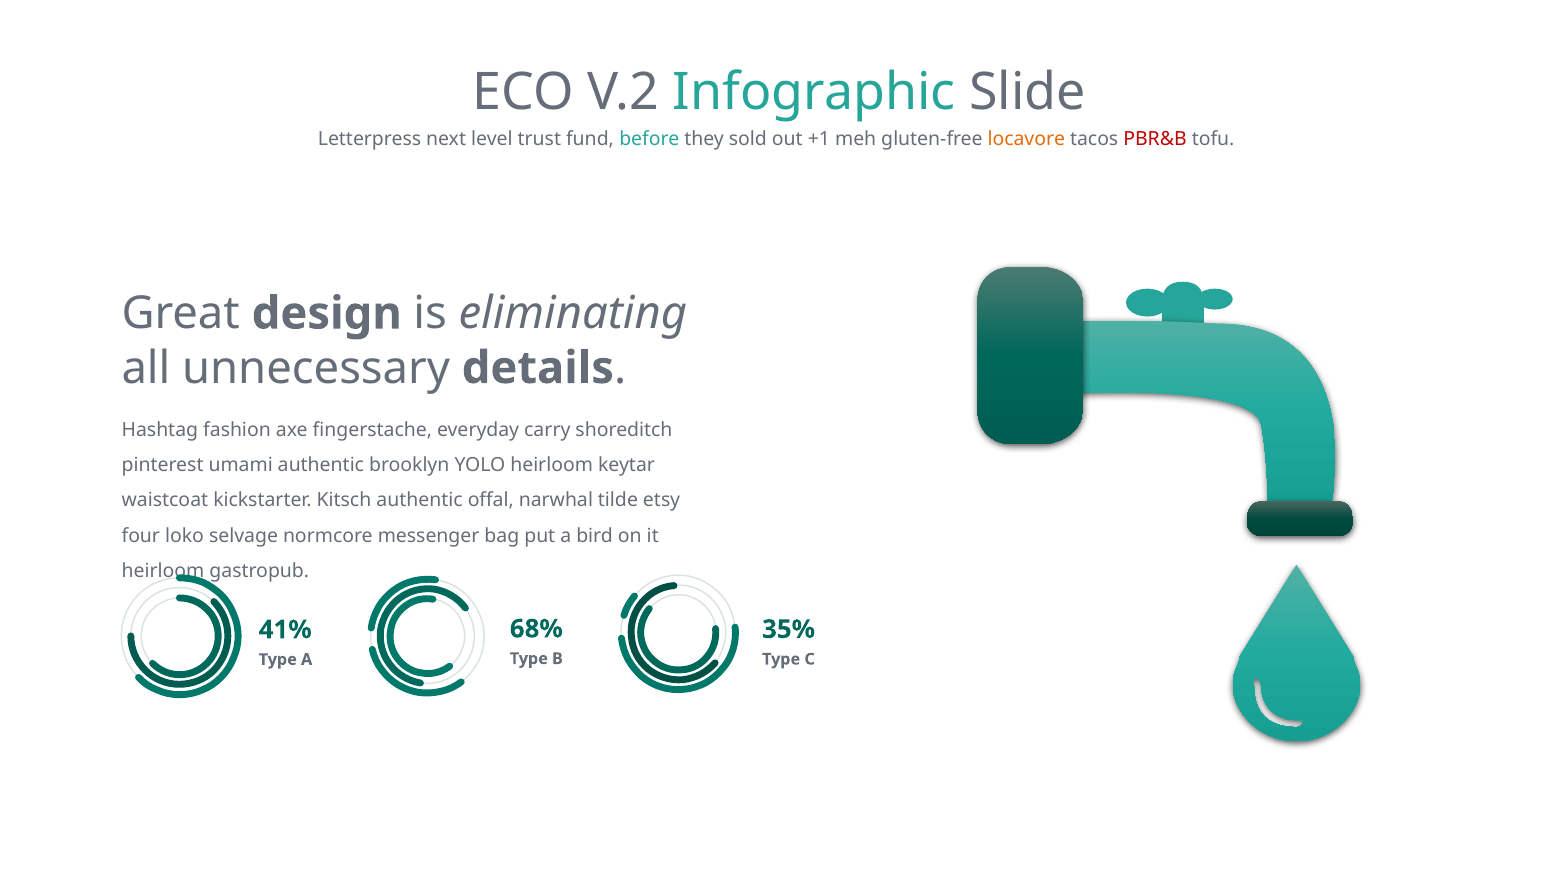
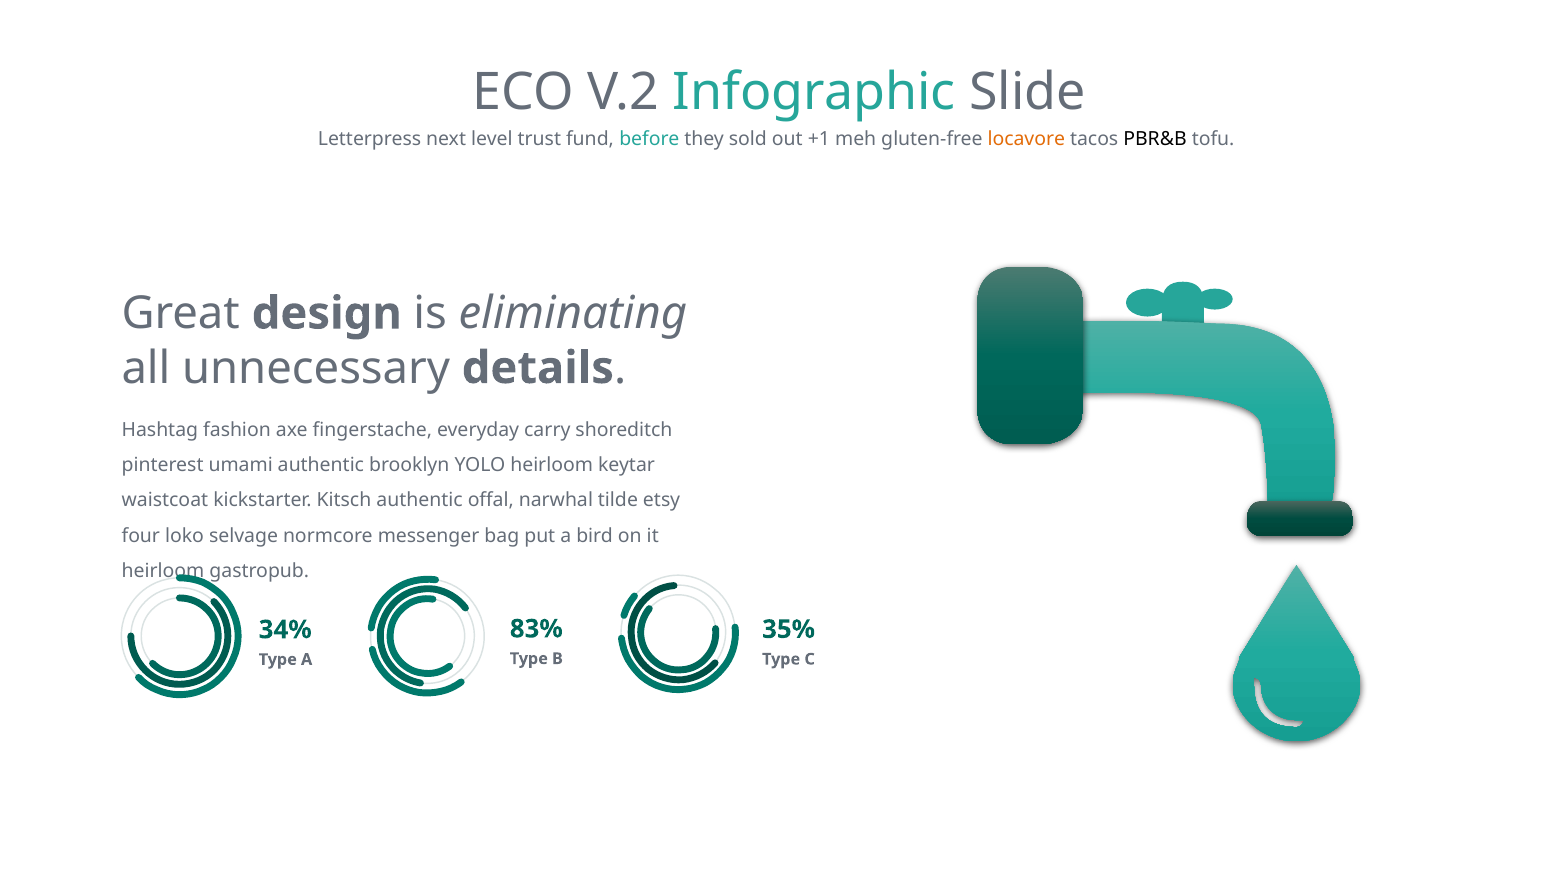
PBR&B colour: red -> black (1155, 139)
68%: 68% -> 83% (536, 629)
41%: 41% -> 34% (285, 630)
